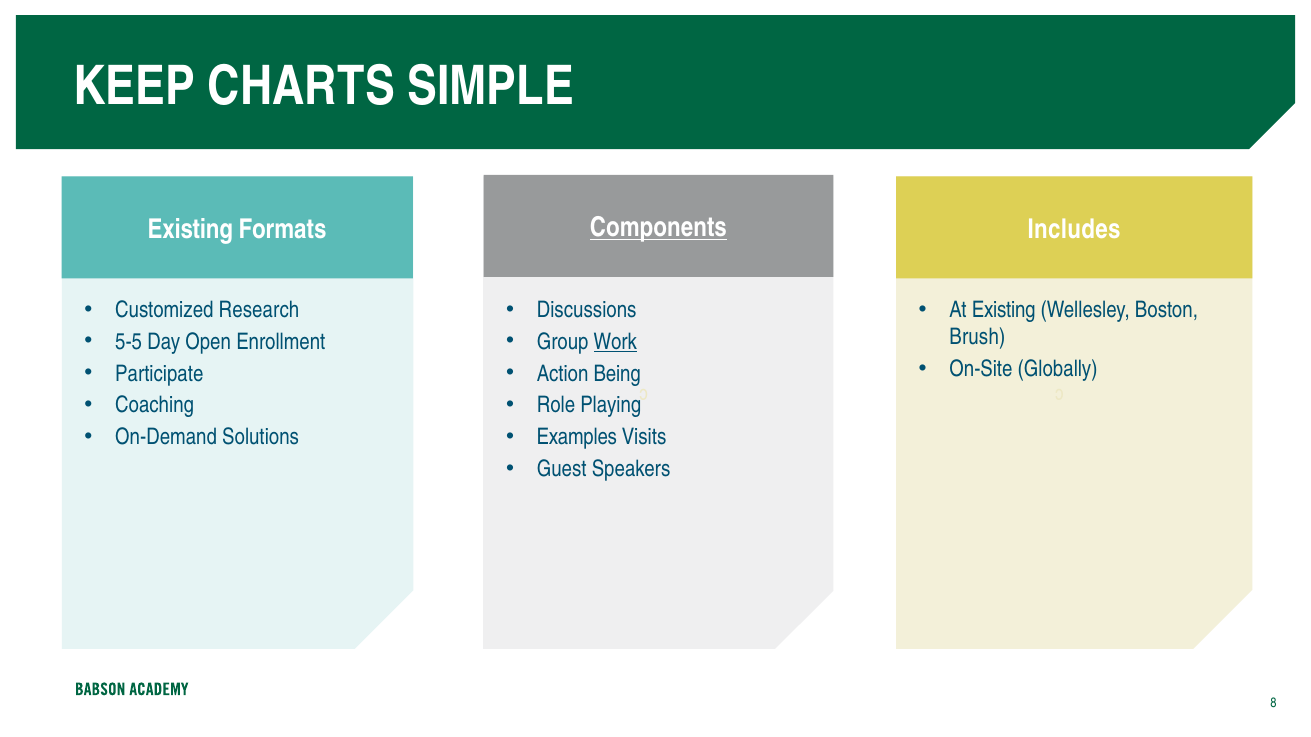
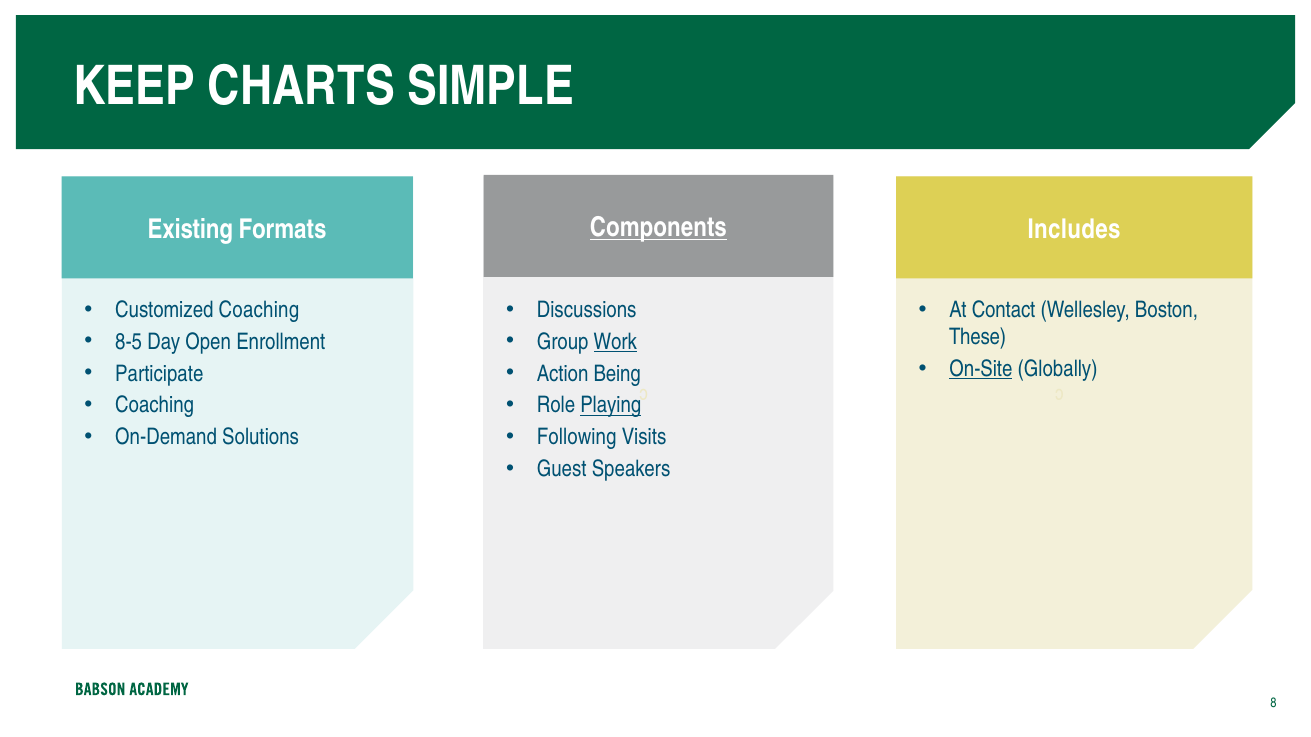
Customized Research: Research -> Coaching (259, 310)
At Existing: Existing -> Contact (1004, 310)
Brush: Brush -> These (978, 337)
5-5: 5-5 -> 8-5 (129, 342)
On-Site underline: none -> present (981, 369)
Playing underline: none -> present (611, 406)
Examples: Examples -> Following (577, 438)
